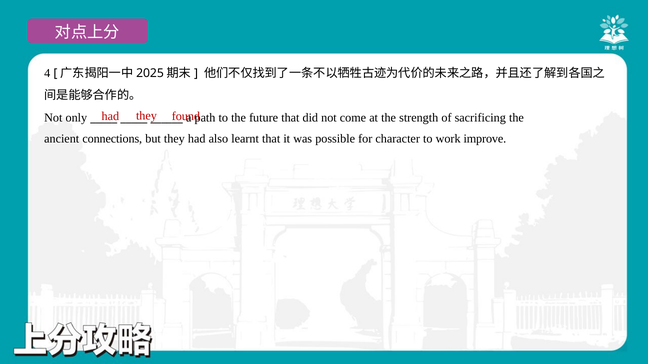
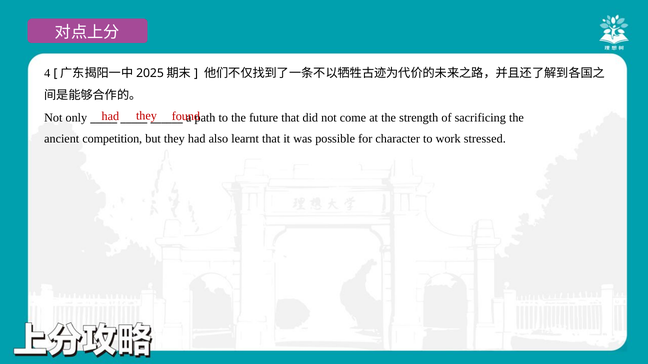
connections: connections -> competition (112, 139)
improve: improve -> stressed (485, 139)
